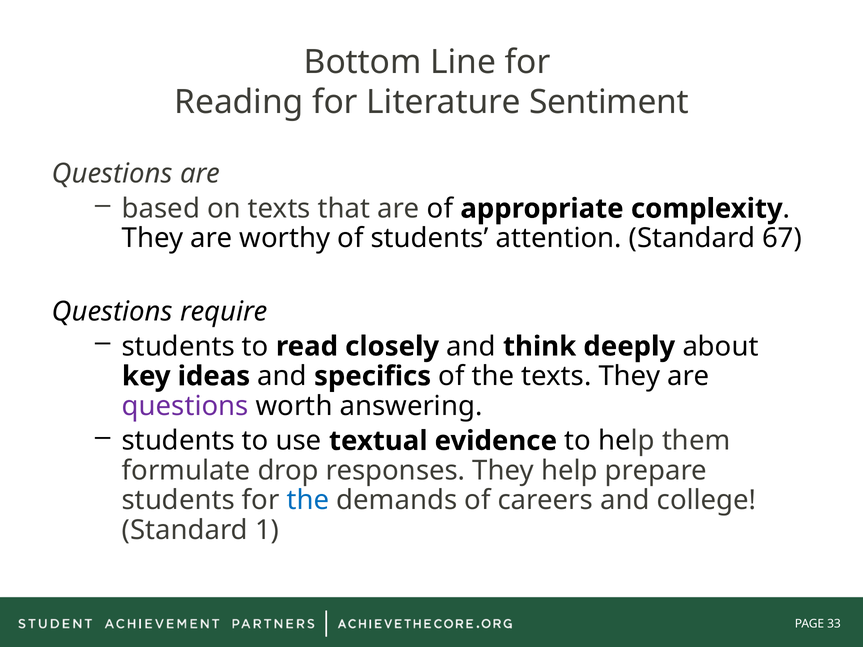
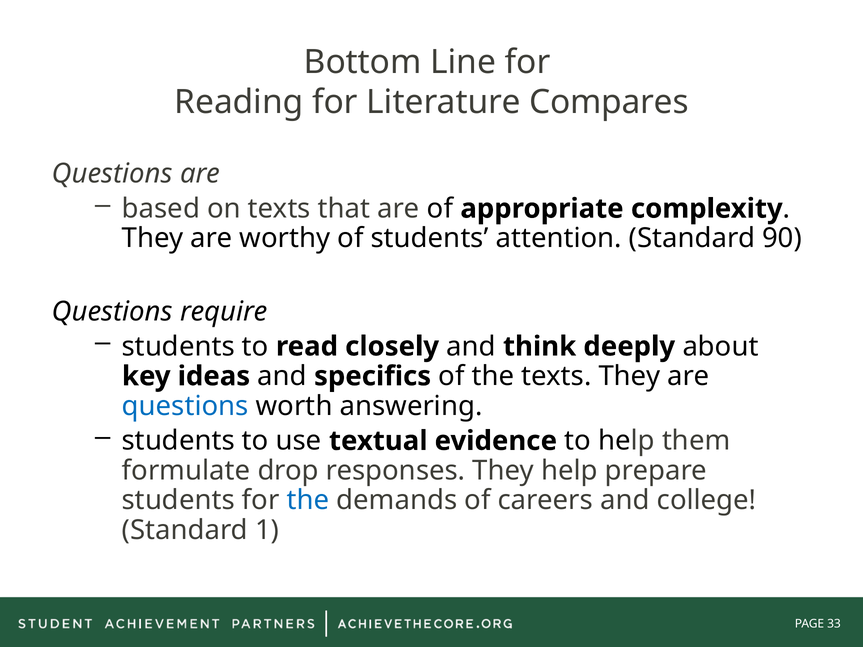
Sentiment: Sentiment -> Compares (609, 102)
67: 67 -> 90 (782, 238)
questions colour: purple -> blue (185, 406)
